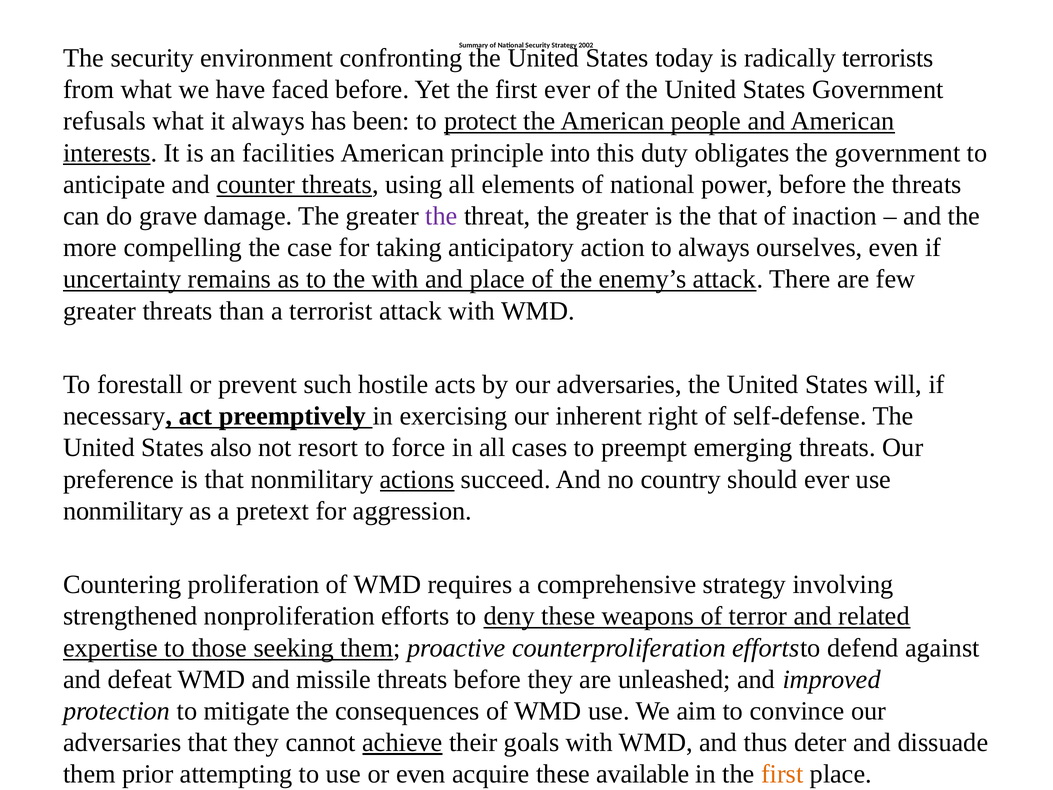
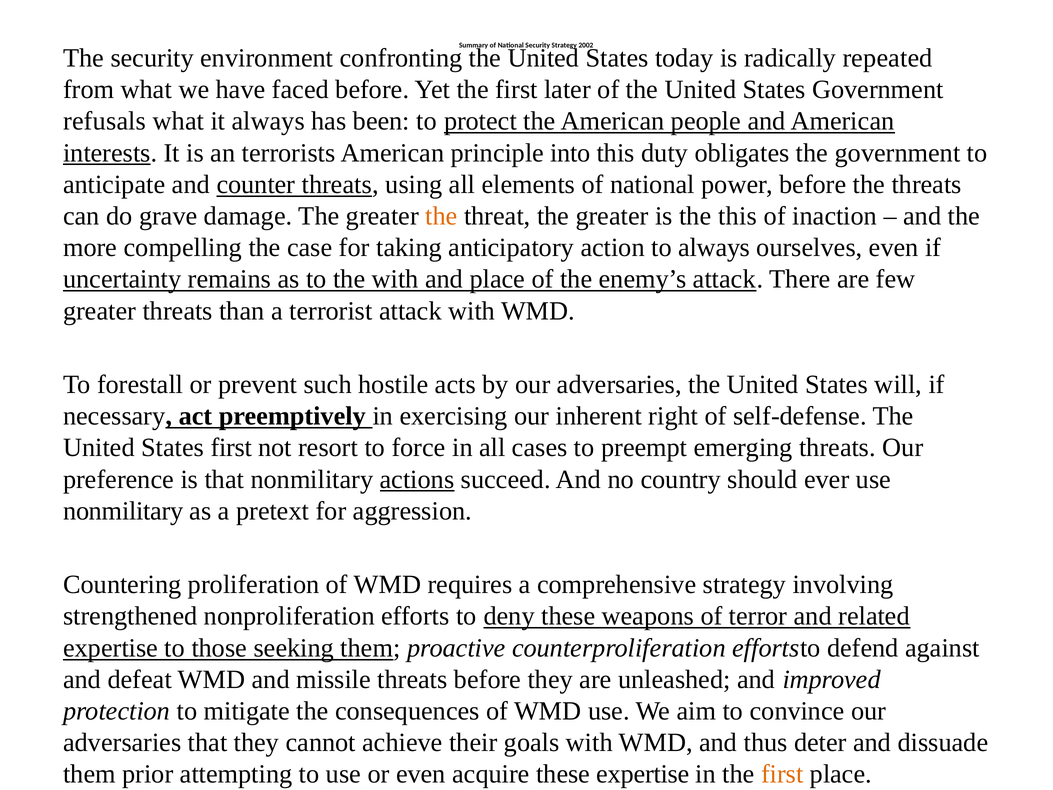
terrorists: terrorists -> repeated (888, 58)
first ever: ever -> later (567, 90)
facilities: facilities -> terrorists (289, 153)
the colour: purple -> orange (441, 216)
the that: that -> this (738, 216)
States also: also -> first (231, 448)
achieve underline: present -> none (402, 742)
these available: available -> expertise (643, 774)
